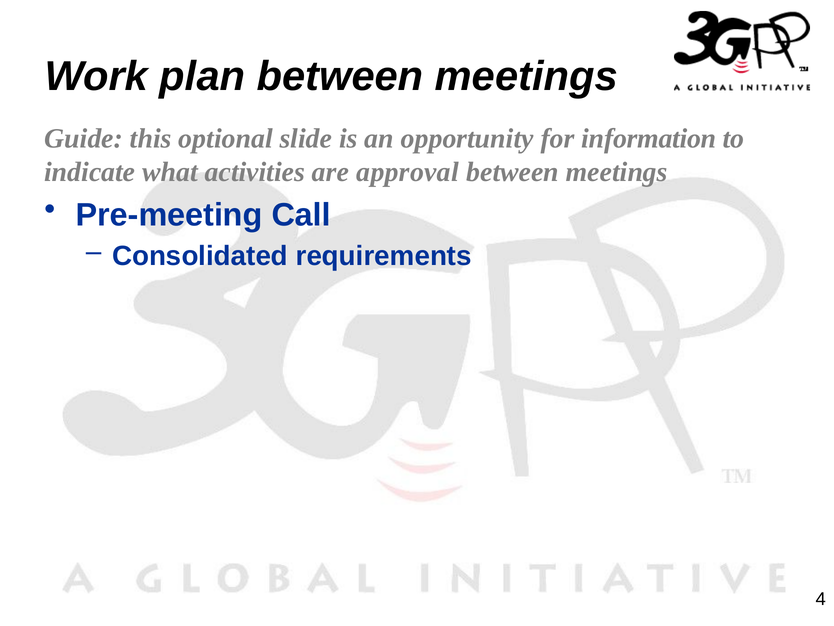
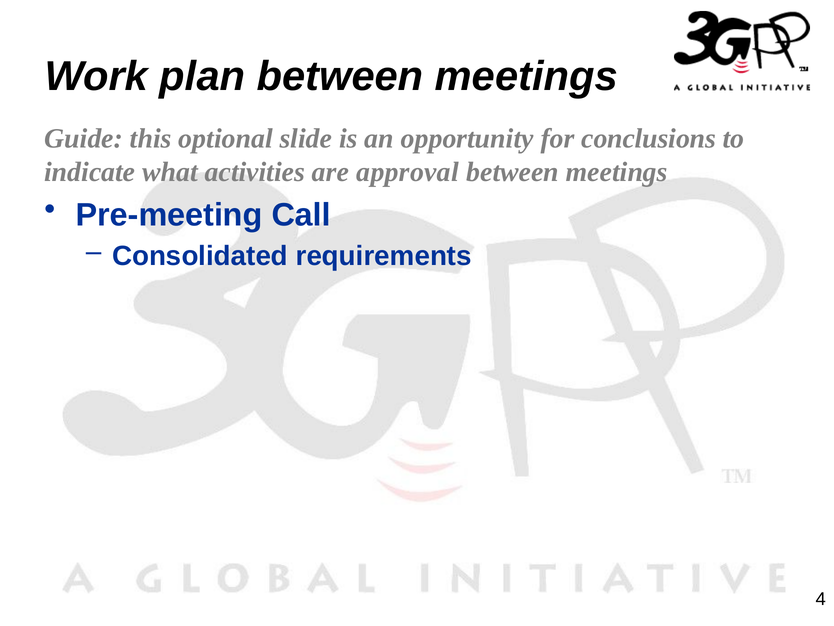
information: information -> conclusions (649, 138)
